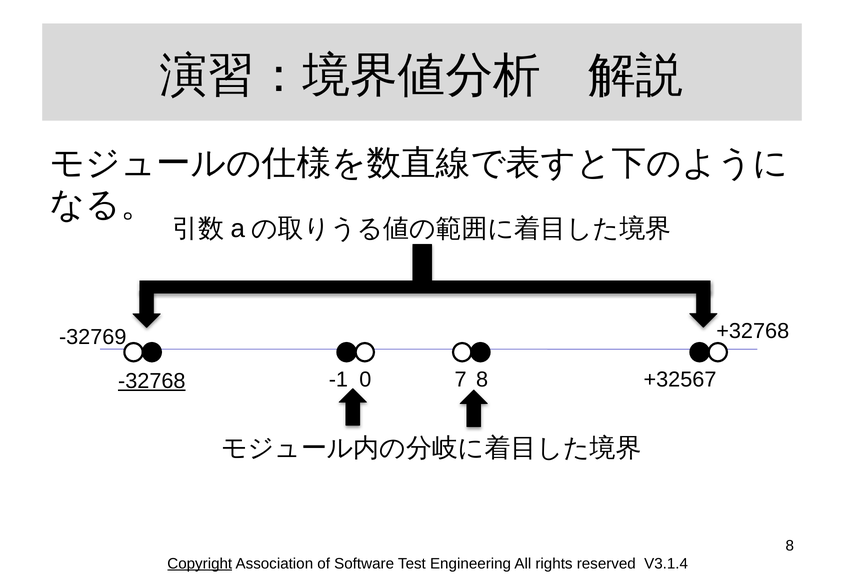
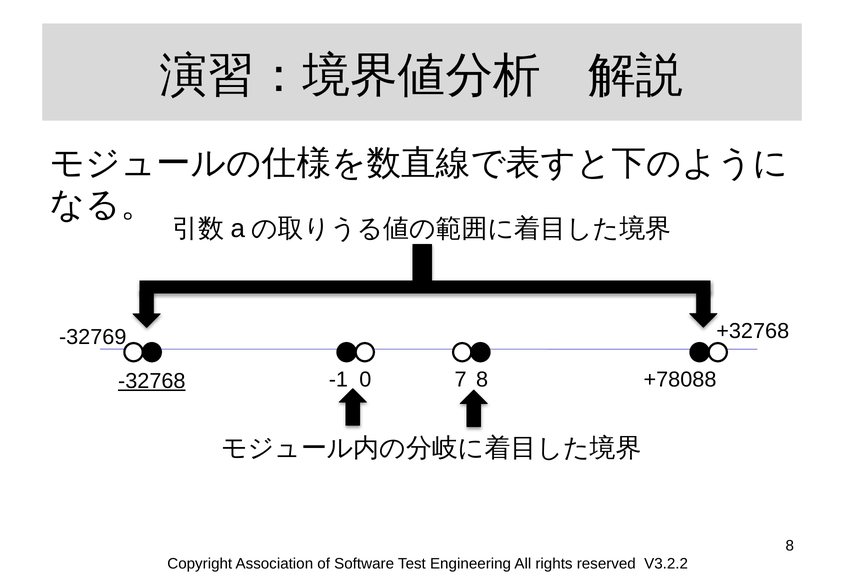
+32567: +32567 -> +78088 (680, 380)
Copyright underline: present -> none (200, 564)
V3.1.4: V3.1.4 -> V3.2.2 (666, 564)
